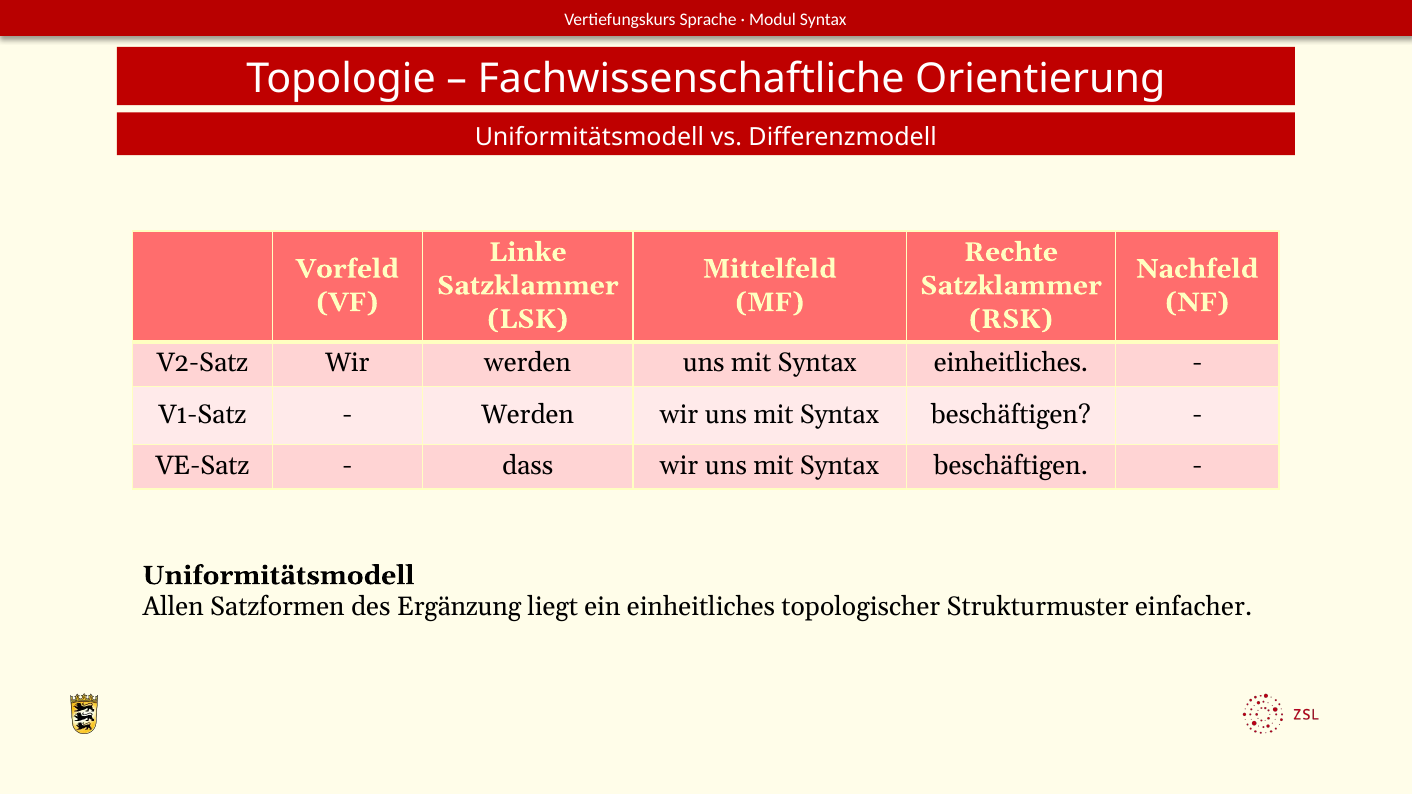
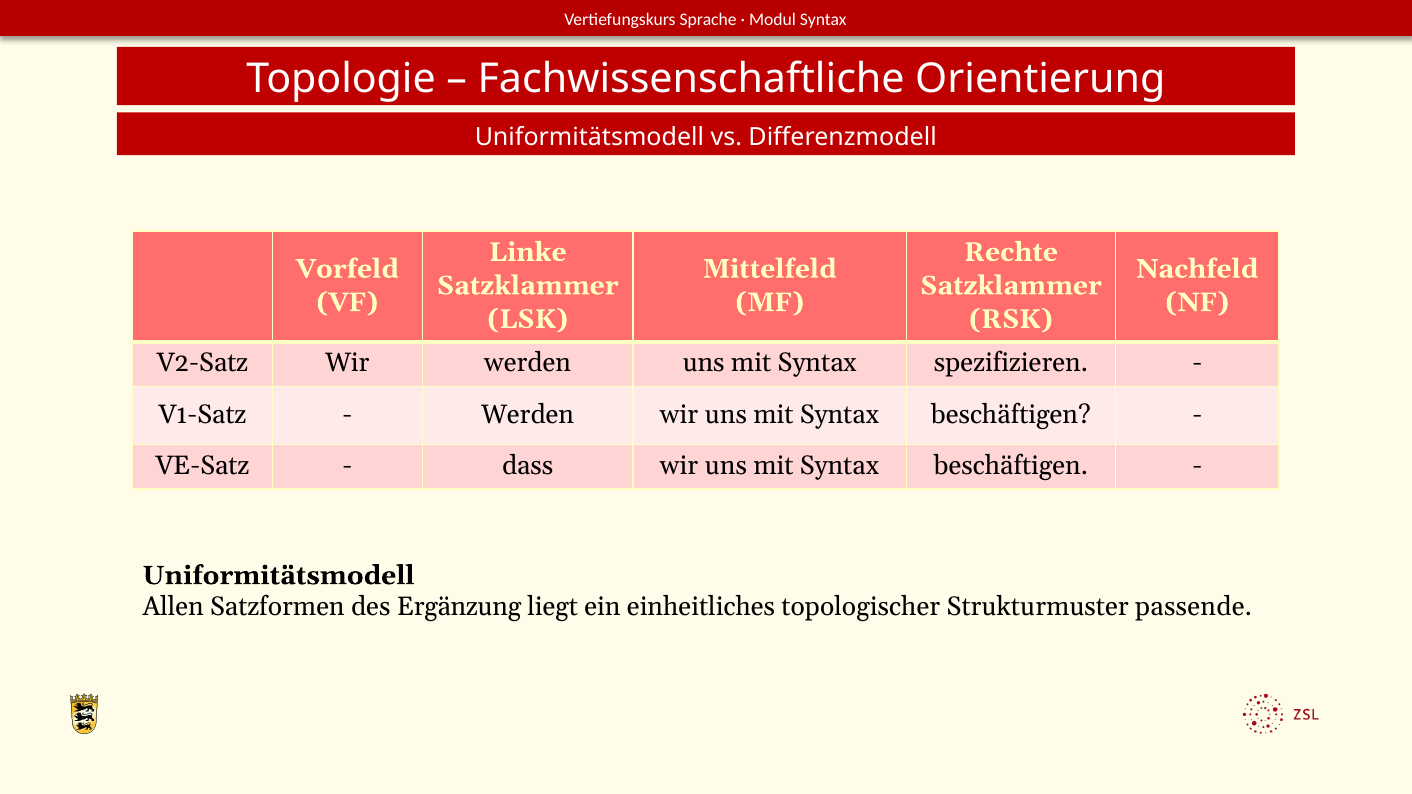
Syntax einheitliches: einheitliches -> spezifizieren (1011, 363)
einfacher: einfacher -> passende (1194, 607)
